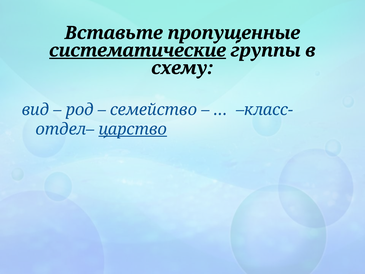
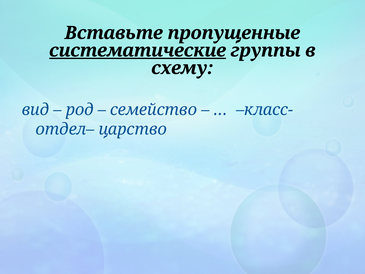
царство underline: present -> none (133, 129)
